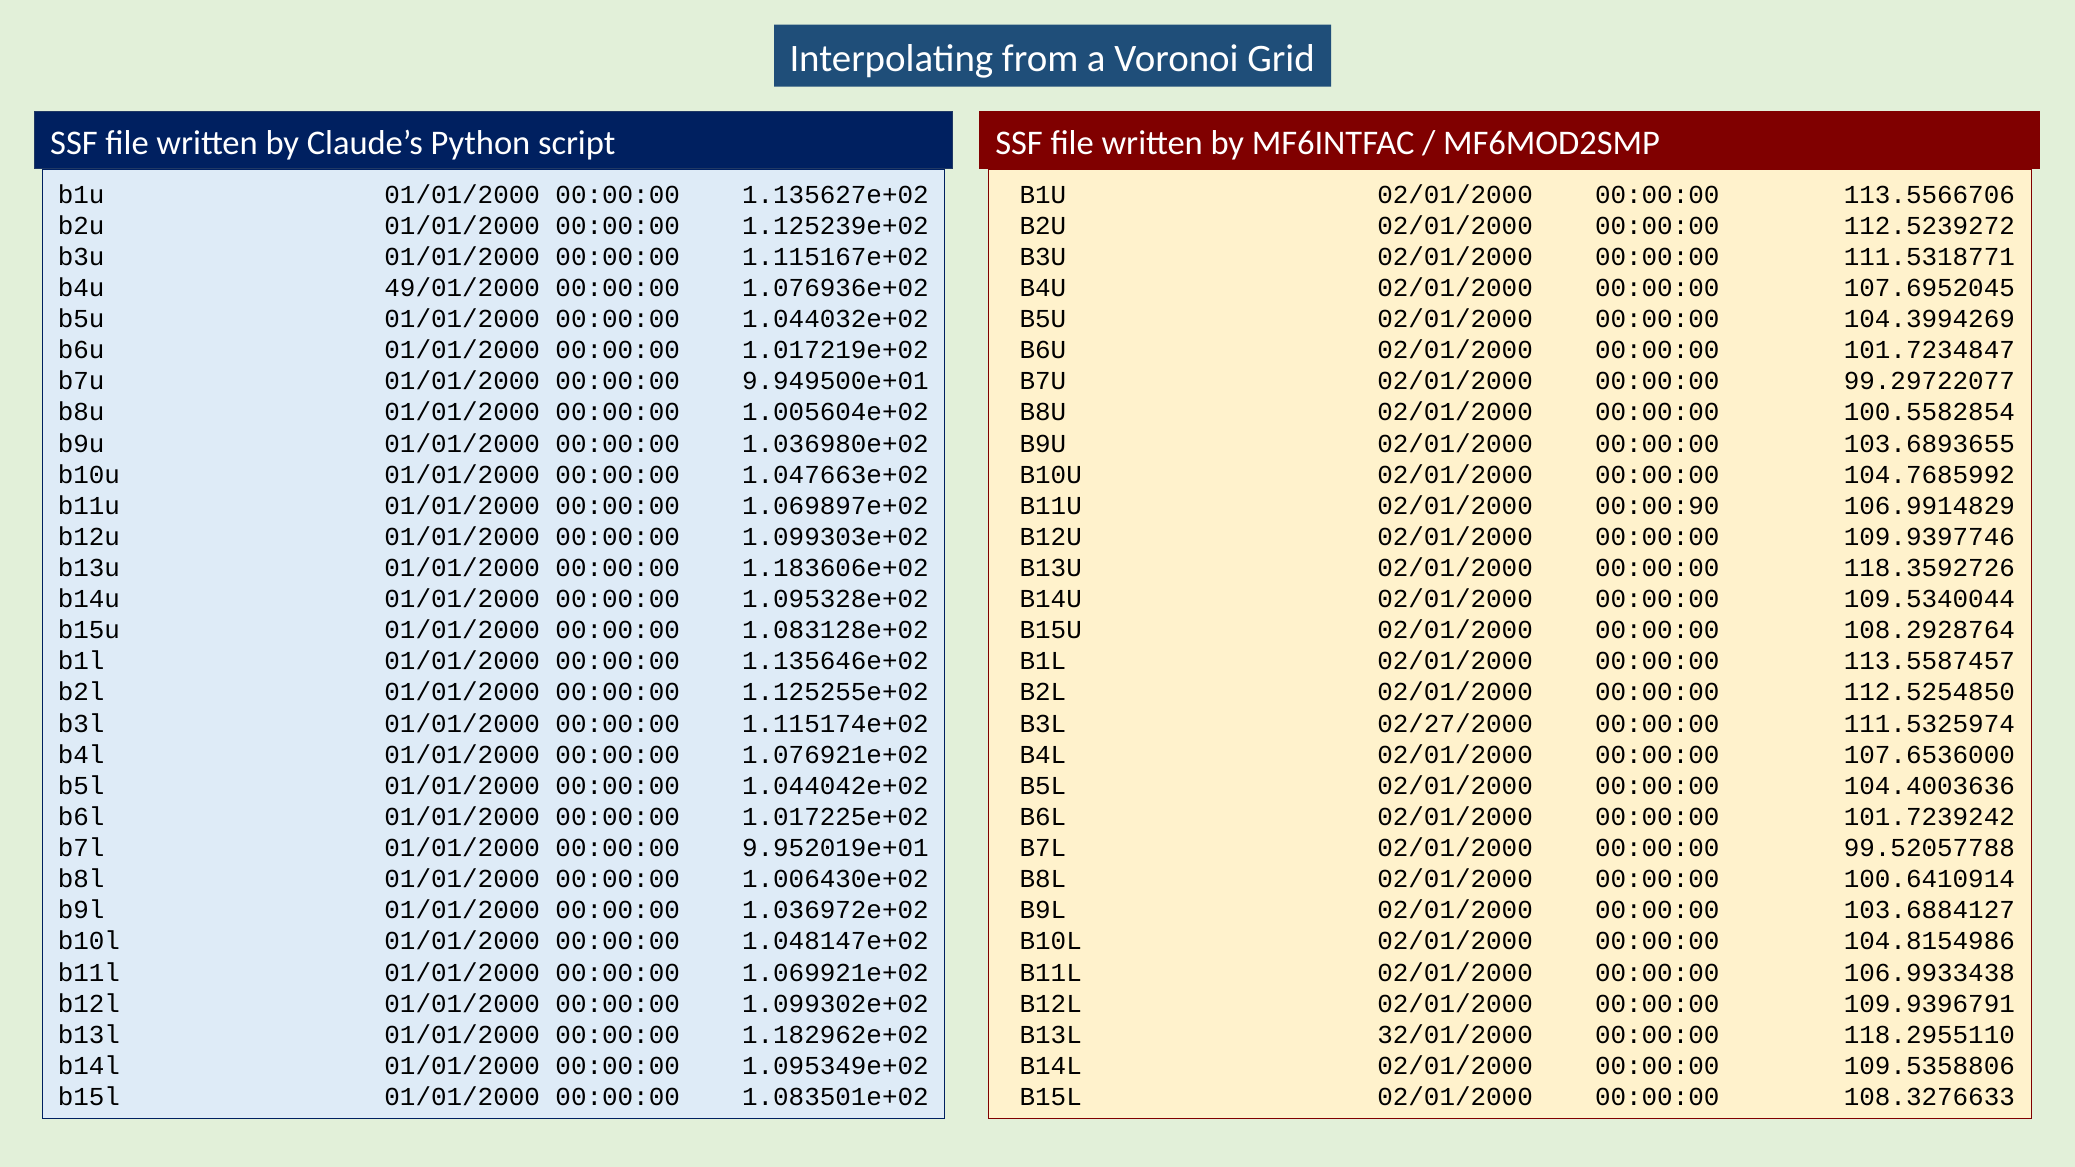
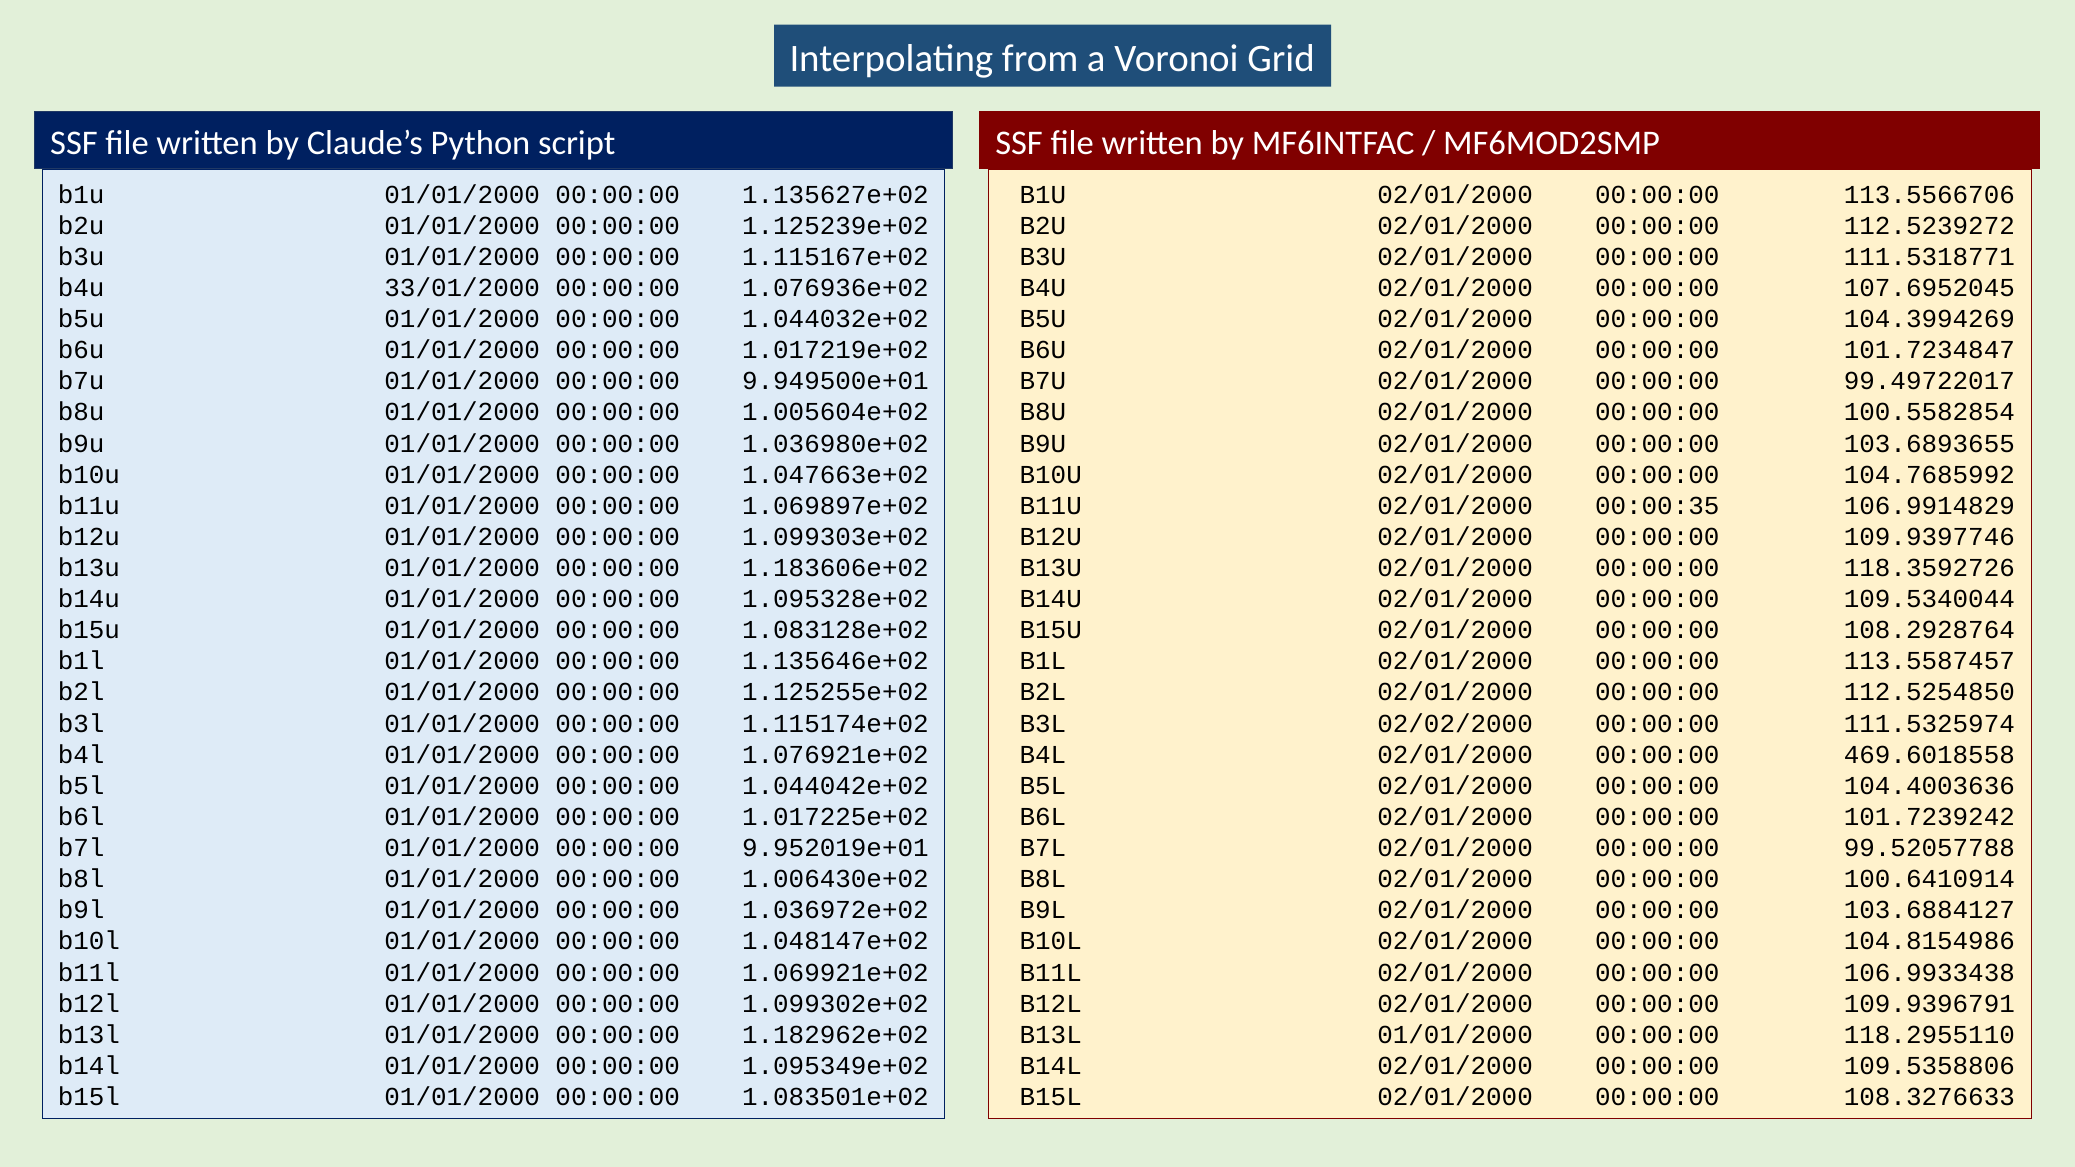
49/01/2000: 49/01/2000 -> 33/01/2000 (462, 288)
99.29722077: 99.29722077 -> 99.49722017 (1929, 381)
00:00:90: 00:00:90 -> 00:00:35 (1657, 506)
02/27/2000: 02/27/2000 -> 02/02/2000 (1455, 724)
107.6536000: 107.6536000 -> 469.6018558 (1929, 755)
32/01/2000: 32/01/2000 -> 01/01/2000 (1455, 1035)
